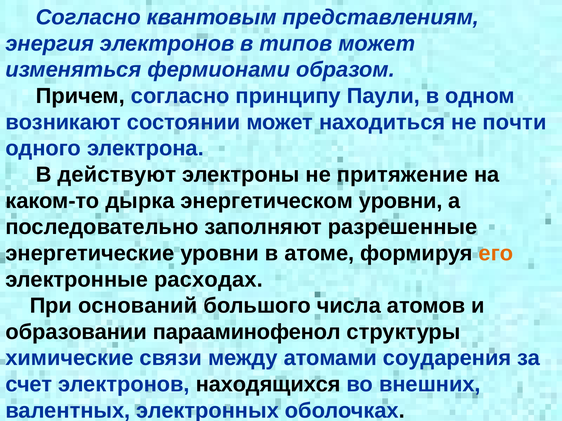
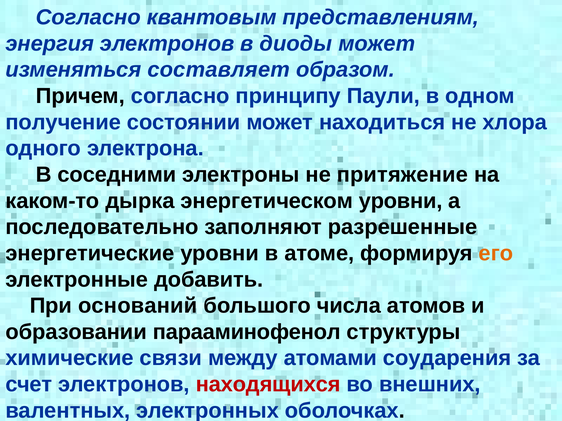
типов: типов -> диоды (296, 44)
фермионами: фермионами -> составляет (219, 70)
возникают: возникают -> получение (63, 122)
почти: почти -> хлора (515, 122)
действуют: действуют -> соседними (117, 175)
расходах: расходах -> добавить (209, 280)
находящихся colour: black -> red (268, 385)
